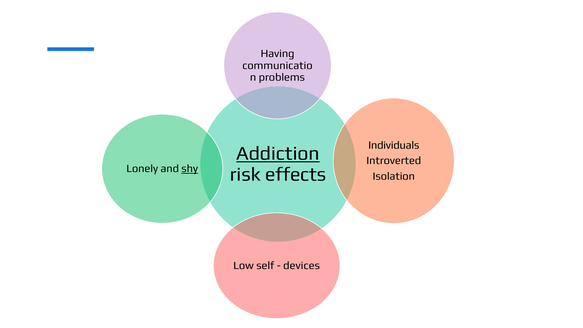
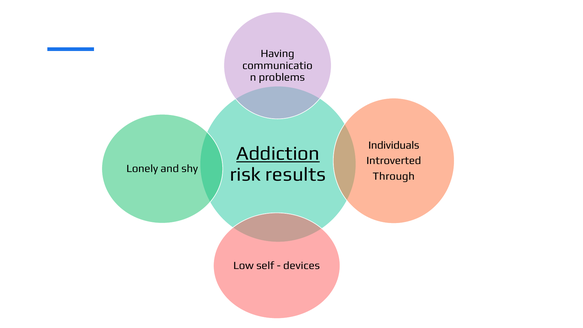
shy underline: present -> none (190, 169)
effects: effects -> results (296, 174)
Isolation: Isolation -> Through (394, 176)
